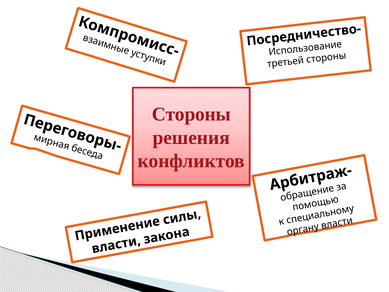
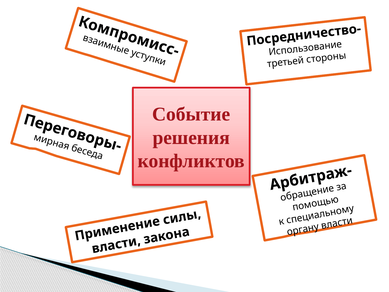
Стороны: Стороны -> Событие (191, 114)
